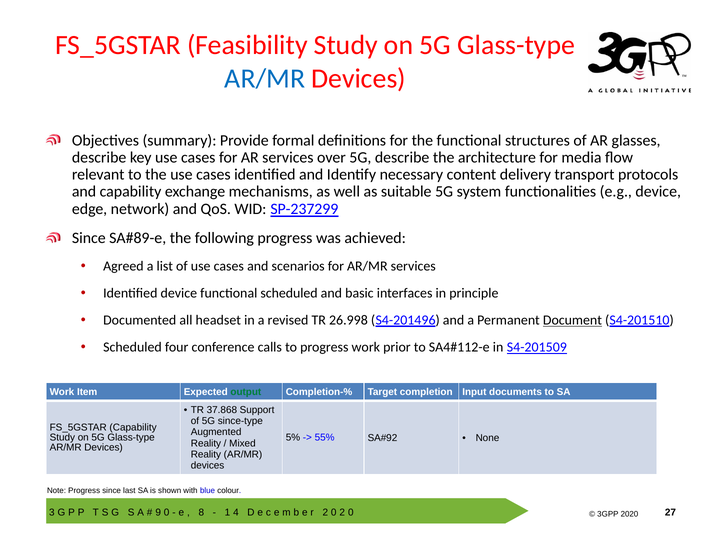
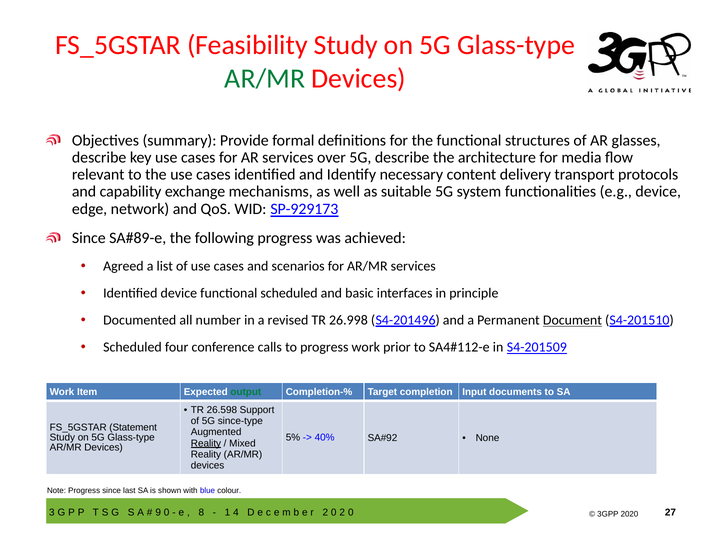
AR/MR colour: blue -> green (265, 78)
SP-237299: SP-237299 -> SP-929173 (304, 209)
headset: headset -> number (218, 320)
37.868: 37.868 -> 26.598 (222, 410)
FS_5GSTAR Capability: Capability -> Statement (133, 428)
55%: 55% -> 40% (325, 438)
Reality underline: none -> present (206, 443)
